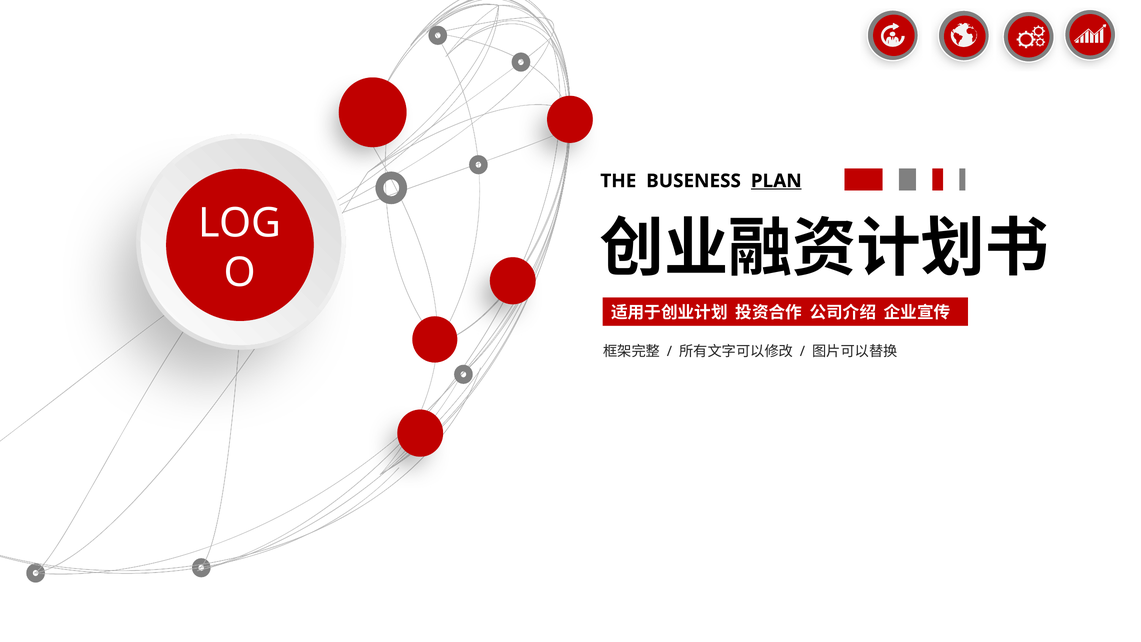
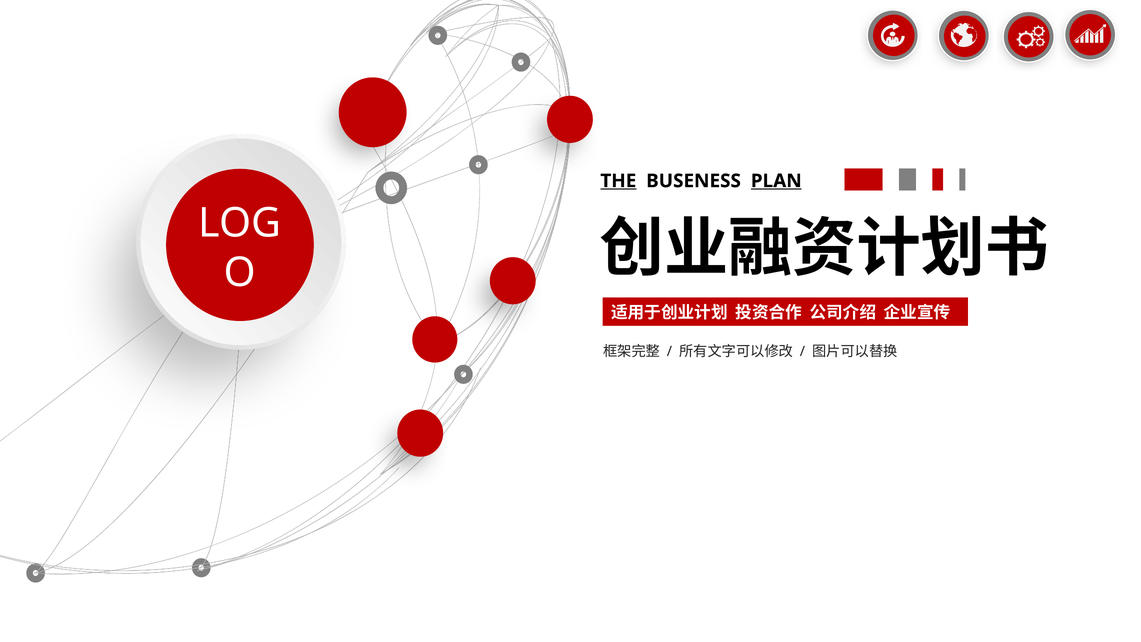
THE underline: none -> present (618, 181)
